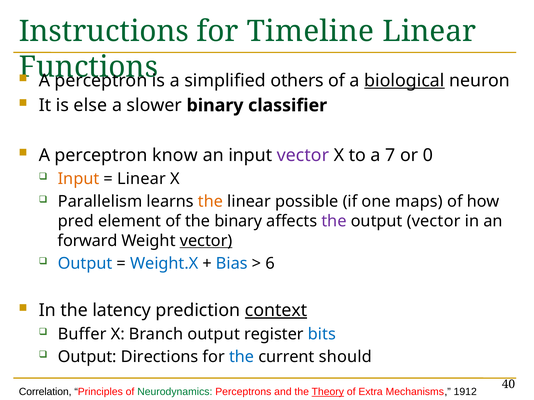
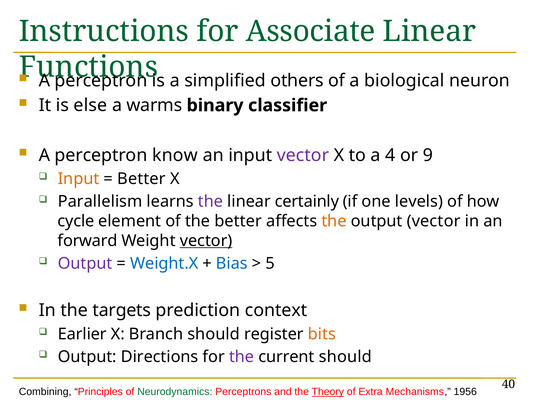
Timeline: Timeline -> Associate (311, 31)
biological underline: present -> none (404, 81)
slower: slower -> warms (154, 106)
7: 7 -> 4 (390, 155)
0: 0 -> 9 (428, 155)
Linear: Linear -> Better (141, 179)
the colour: orange -> purple (210, 202)
possible: possible -> certainly (307, 202)
maps: maps -> levels (419, 202)
pred: pred -> cycle (76, 221)
the binary: binary -> better (238, 221)
the colour: purple -> orange (334, 221)
Output colour: blue -> purple (85, 264)
6: 6 -> 5 (270, 264)
latency: latency -> targets (122, 311)
context underline: present -> none (276, 311)
Buffer: Buffer -> Earlier (82, 334)
Branch output: output -> should (214, 334)
bits colour: blue -> orange (322, 334)
the colour: blue -> purple (242, 357)
Correlation: Correlation -> Combining (45, 392)
1912: 1912 -> 1956 (465, 392)
